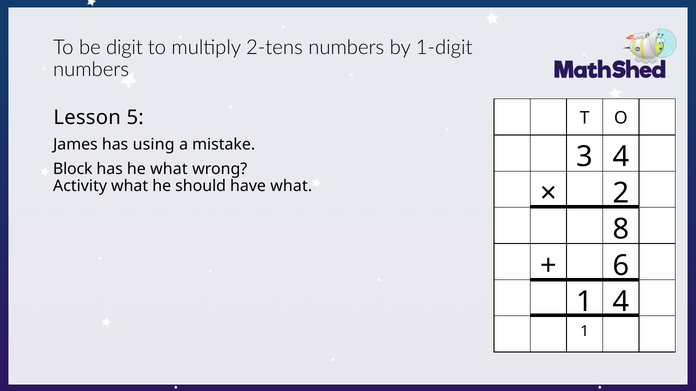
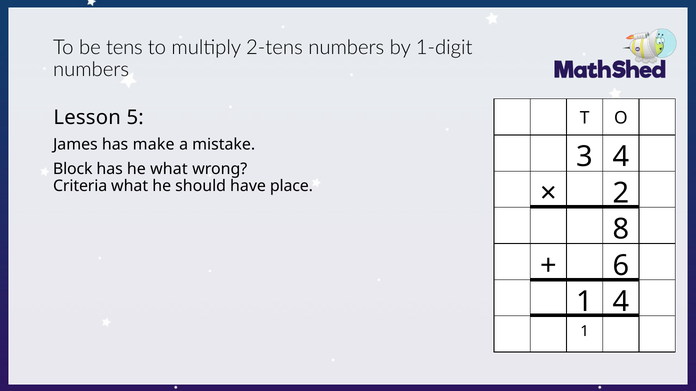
digit: digit -> tens (124, 48)
using: using -> make (154, 145)
Activity: Activity -> Criteria (80, 186)
have what: what -> place (291, 186)
